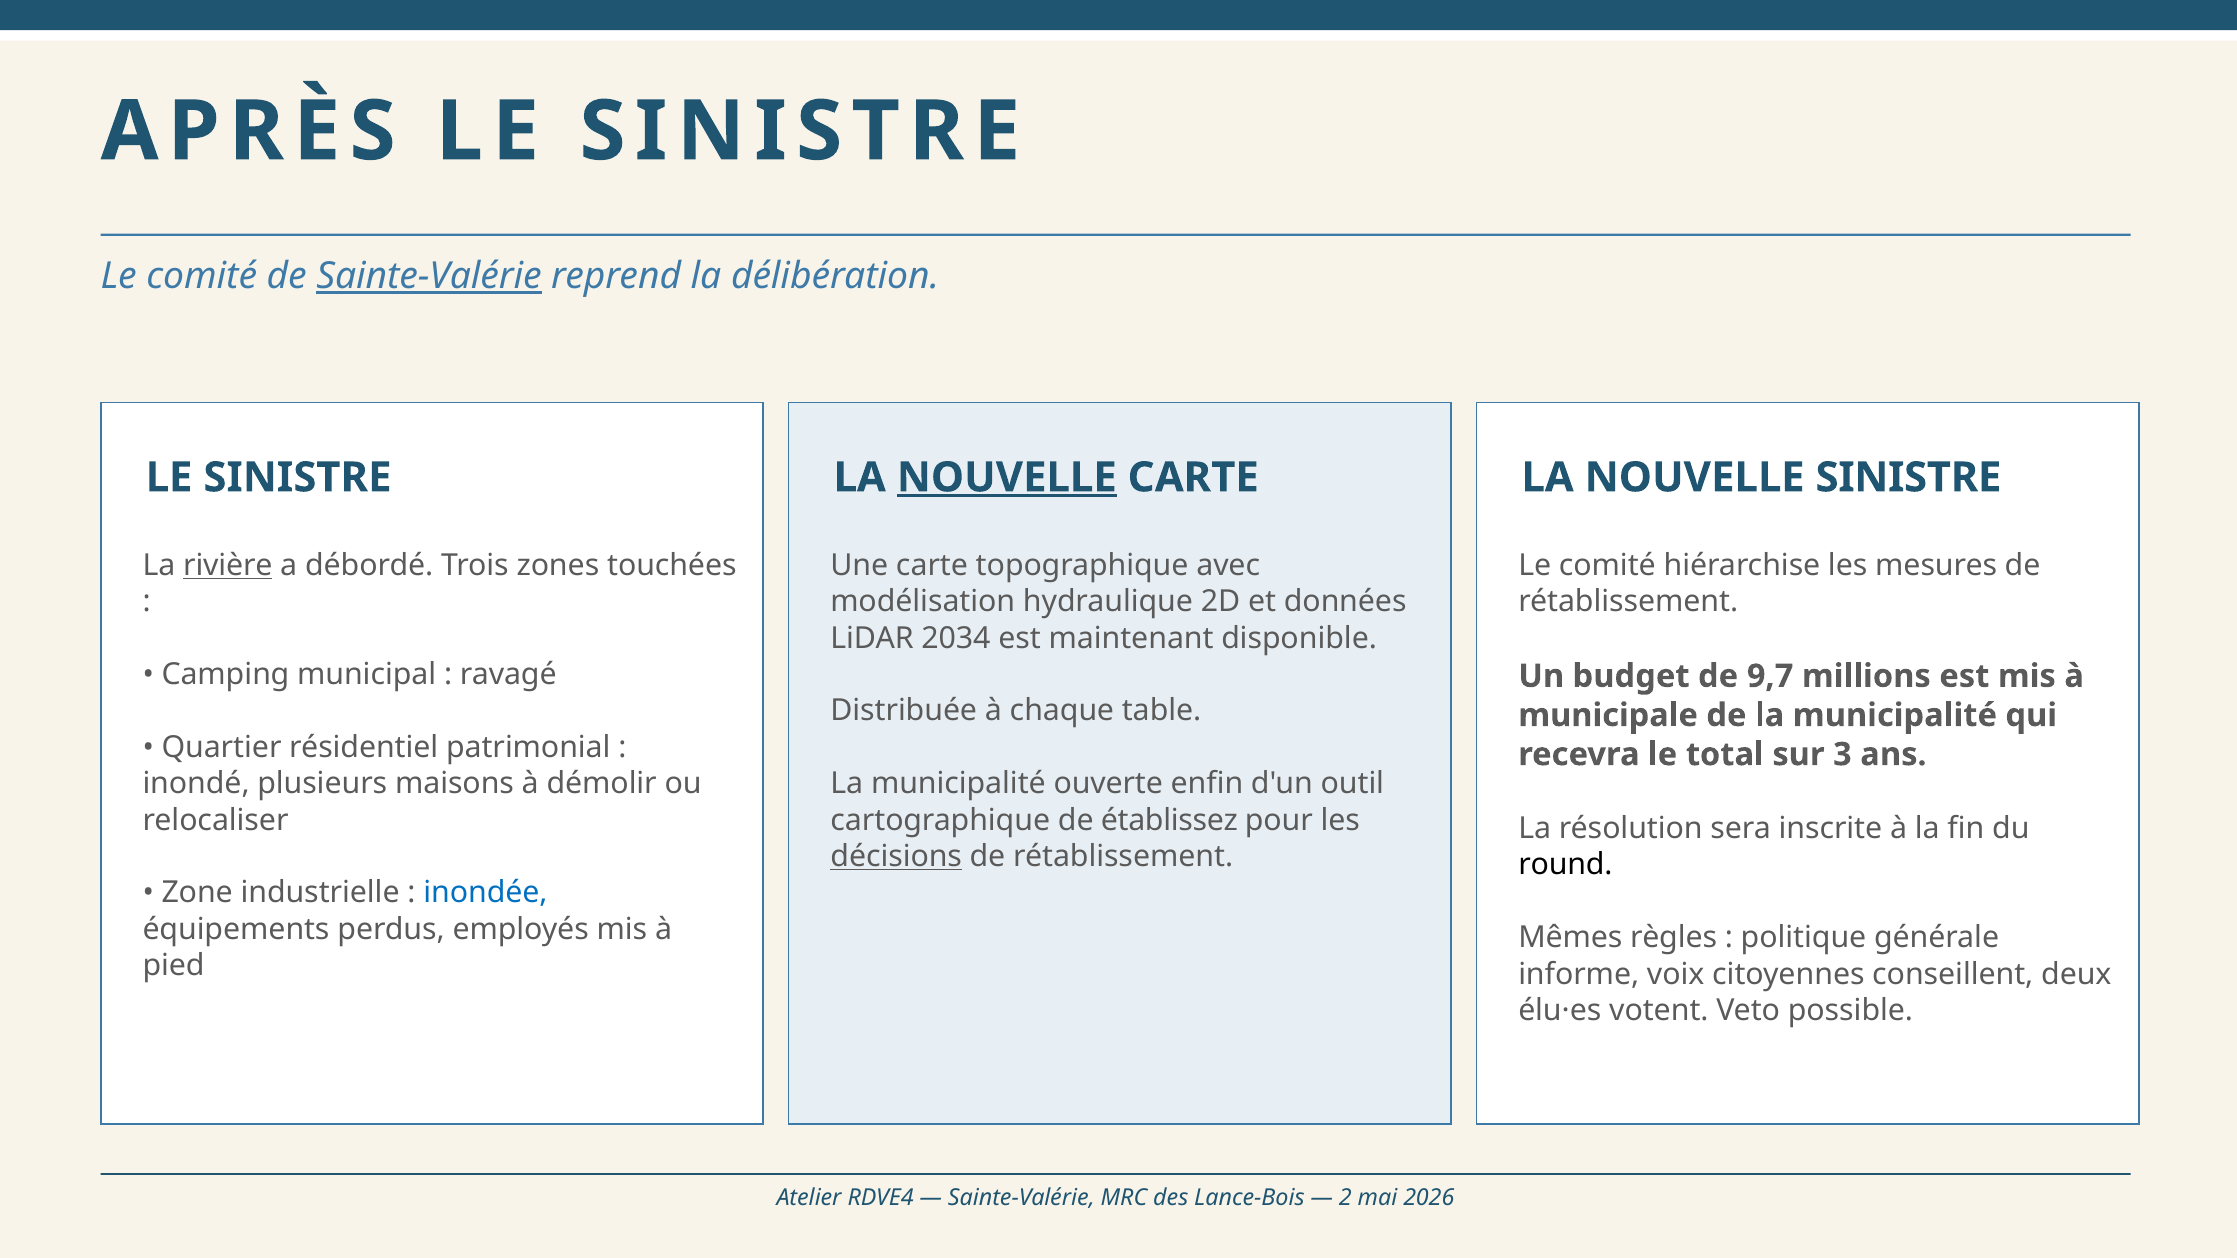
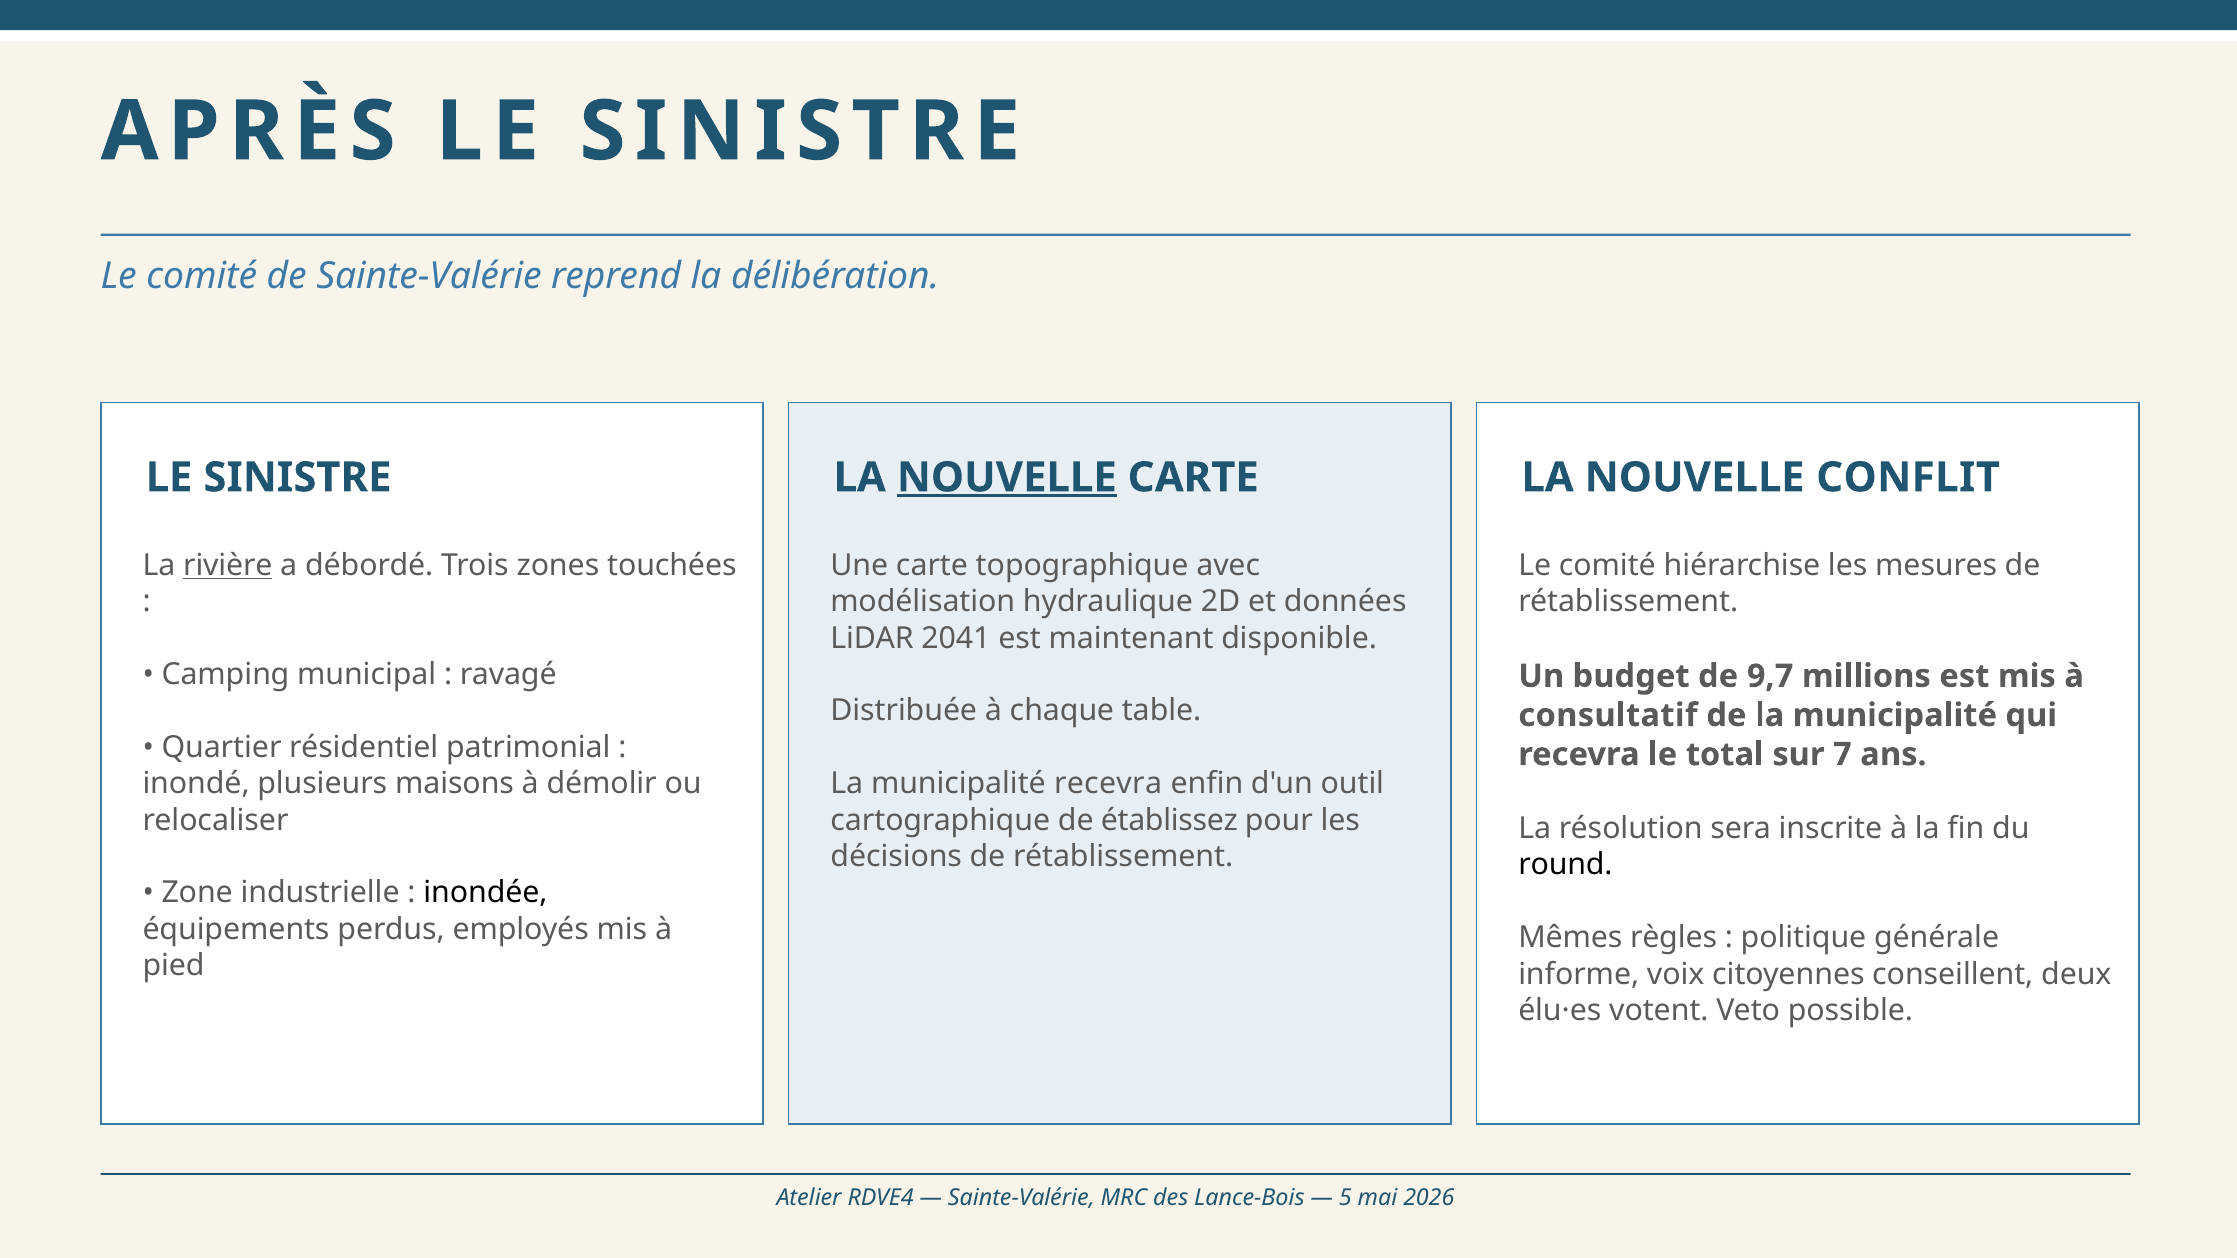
Sainte-Valérie underline: present -> none (429, 277)
NOUVELLE SINISTRE: SINISTRE -> CONFLIT (1908, 478)
2034: 2034 -> 2041 (956, 638)
municipale: municipale -> consultatif (1608, 715)
3: 3 -> 7 (1842, 755)
municipalité ouverte: ouverte -> recevra (1108, 784)
décisions underline: present -> none (896, 857)
inondée colour: blue -> black (485, 893)
2: 2 -> 5 (1345, 1198)
